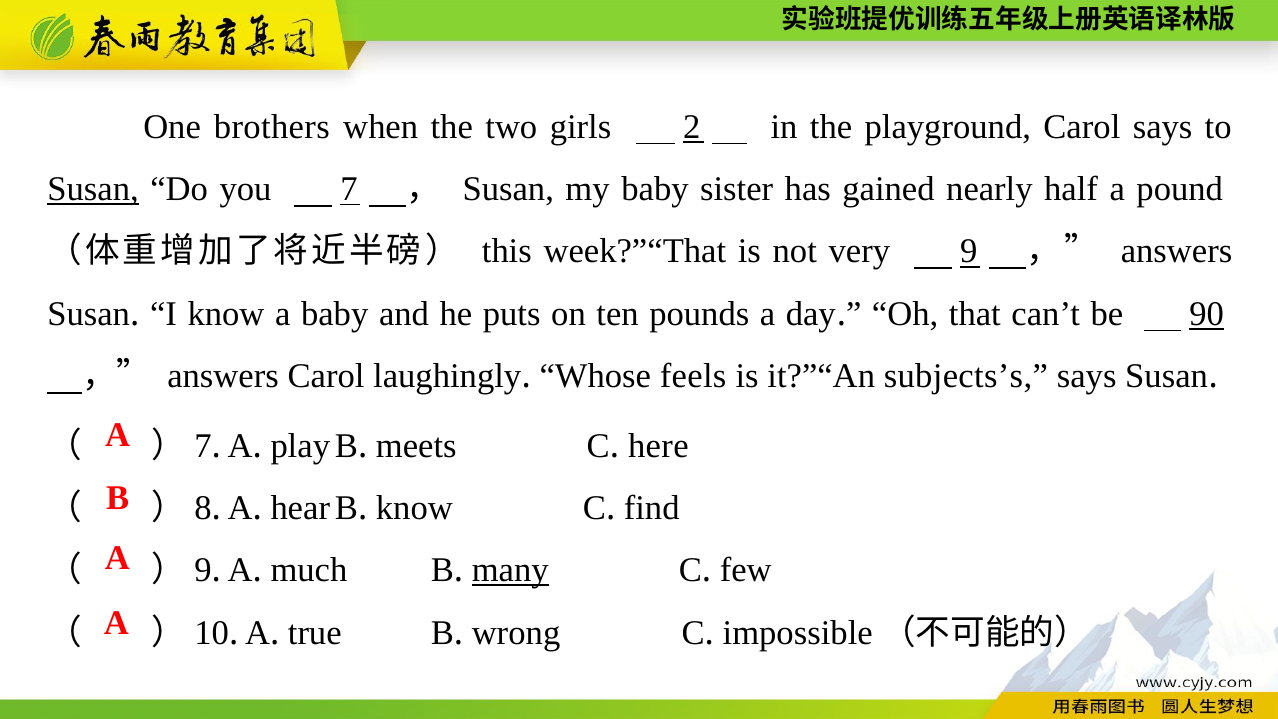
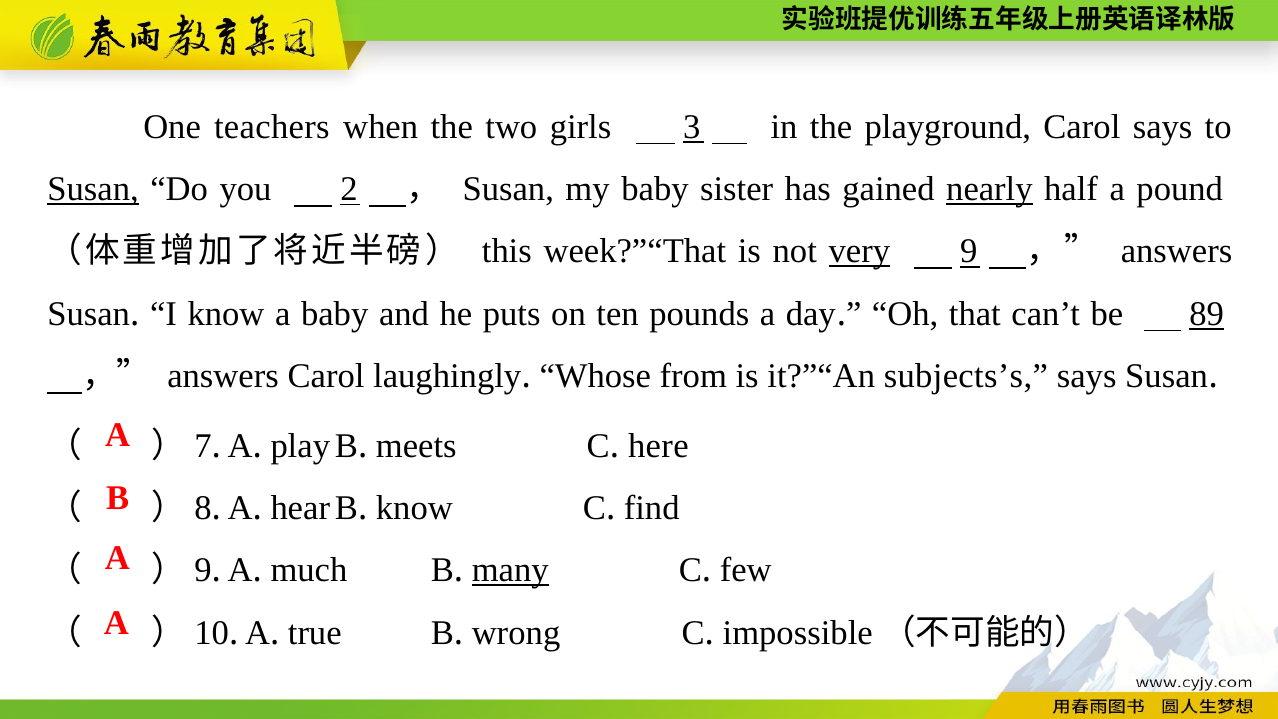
brothers: brothers -> teachers (272, 127)
2: 2 -> 3 (692, 127)
7: 7 -> 2 (349, 189)
nearly underline: none -> present (989, 189)
very underline: none -> present (859, 252)
90: 90 -> 89 (1207, 314)
feels: feels -> from (693, 376)
